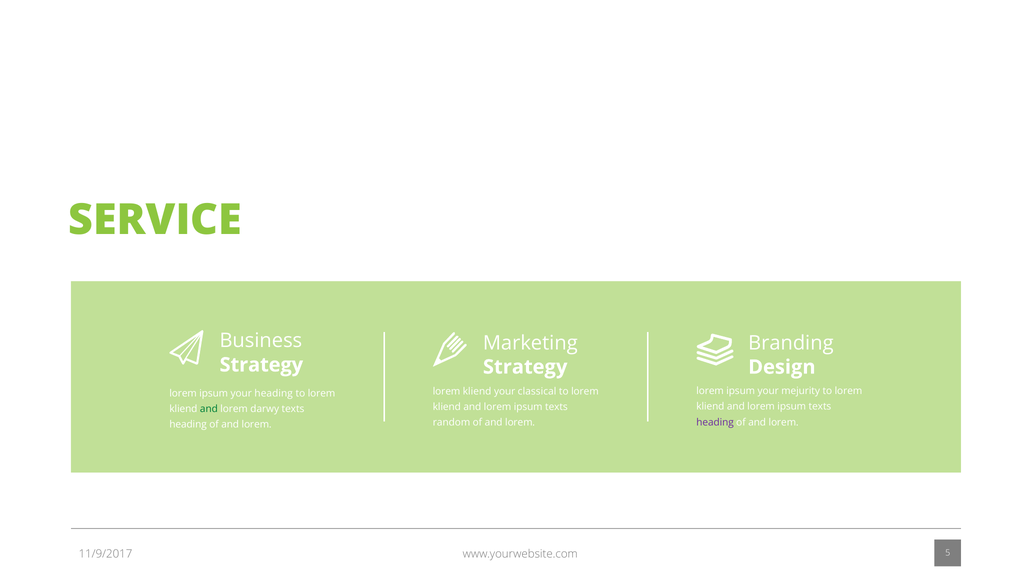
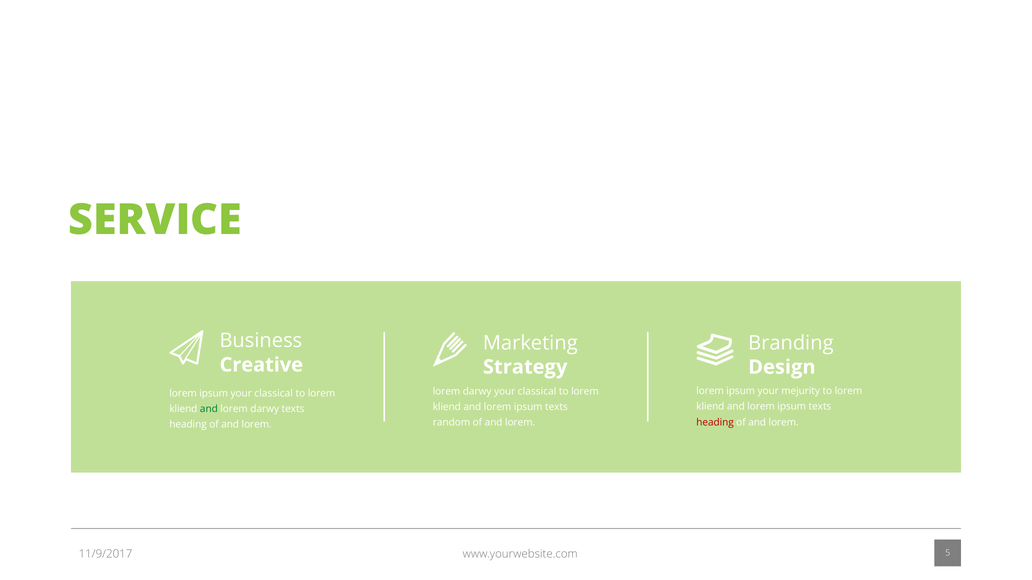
Strategy: Strategy -> Creative (261, 365)
kliend: kliend -> darwy (477, 392)
ipsum your heading: heading -> classical (274, 394)
heading colour: purple -> red (715, 423)
